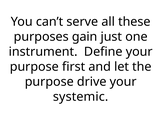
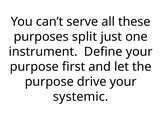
gain: gain -> split (85, 37)
